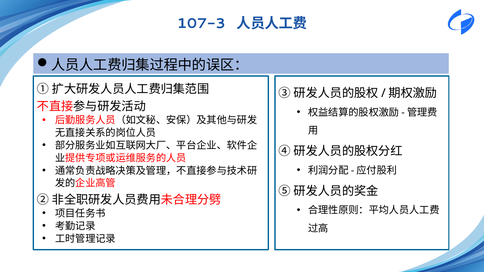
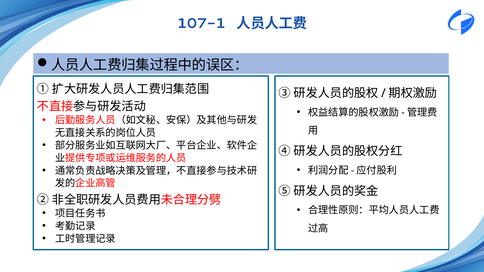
107-3: 107-3 -> 107-1 (201, 24)
